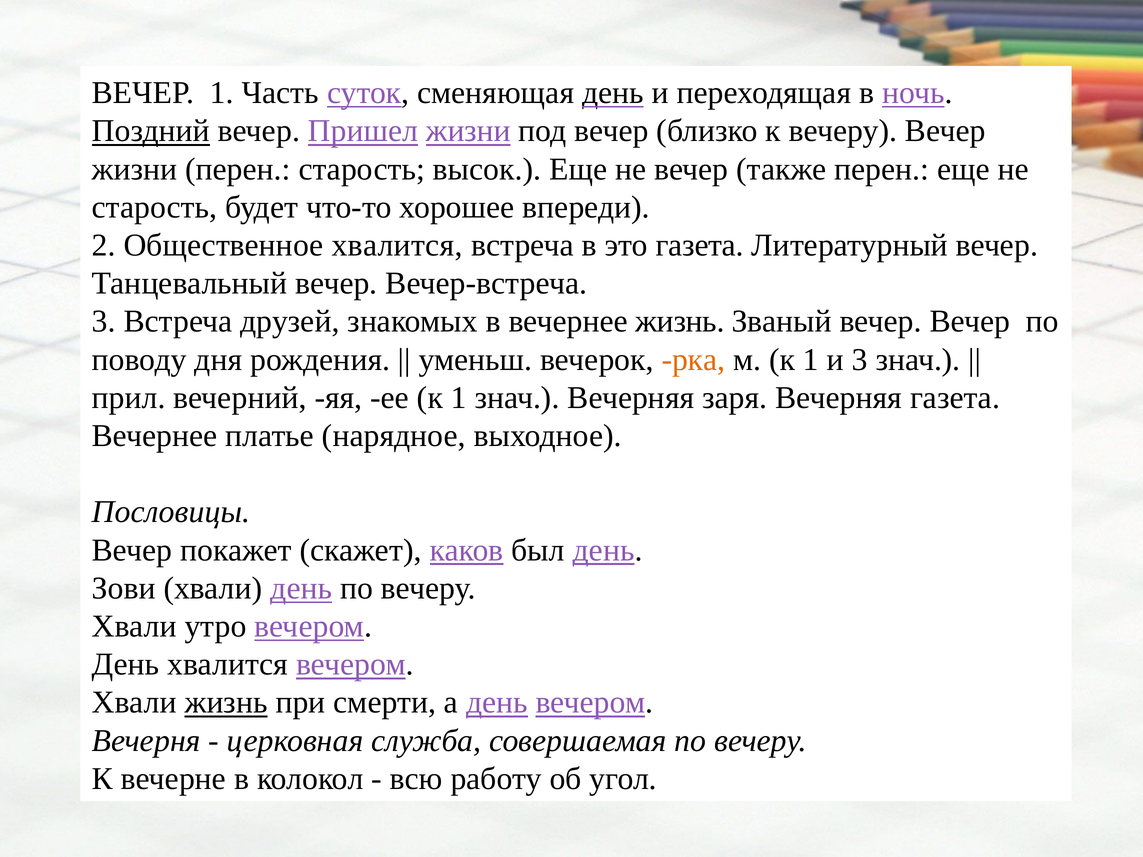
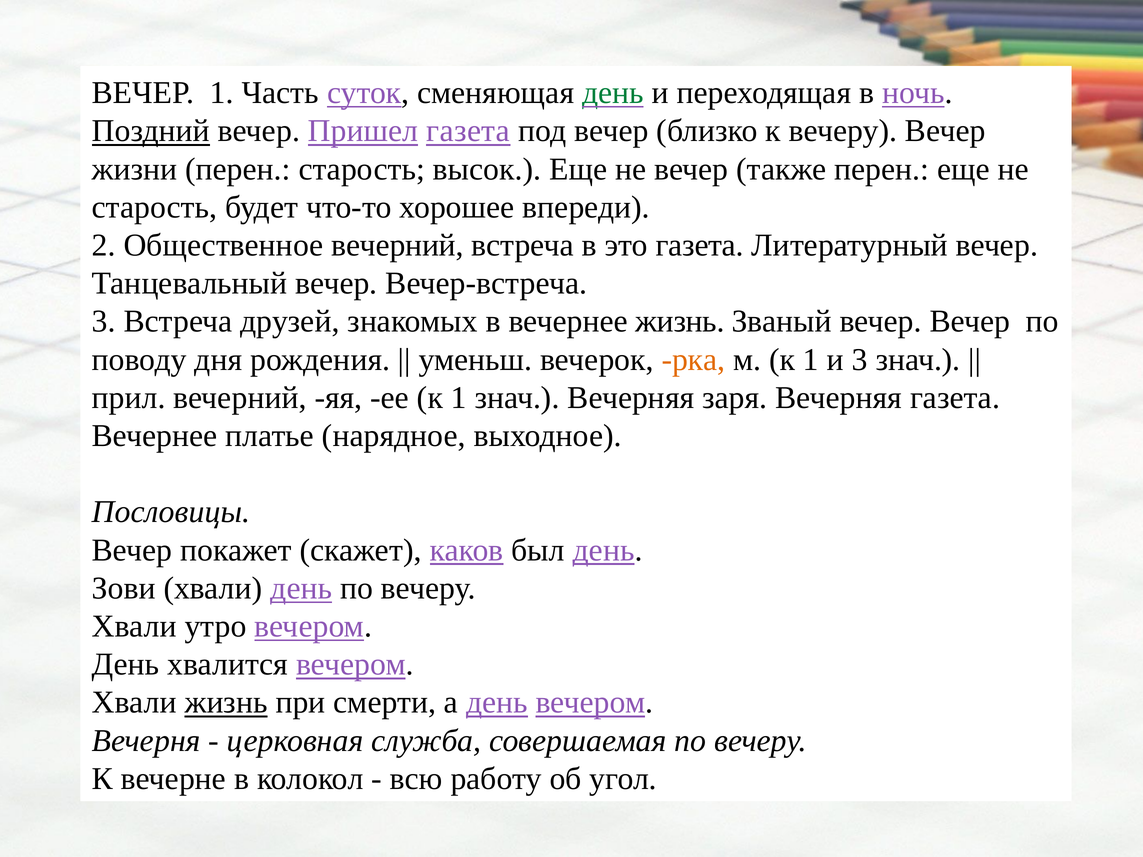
день colour: black -> green (613, 93)
Пришел жизни: жизни -> газета (468, 131)
Общественное хвалится: хвалится -> вечерний (397, 245)
